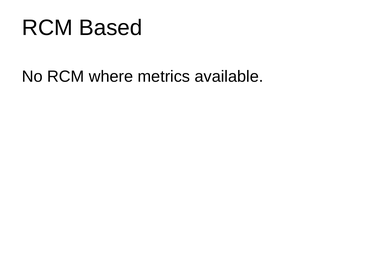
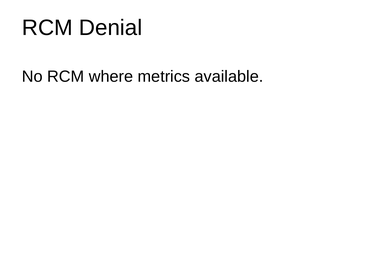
Based: Based -> Denial (111, 28)
